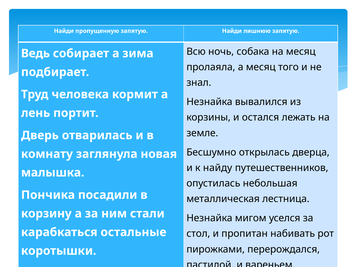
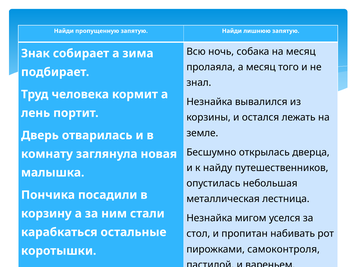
Ведь: Ведь -> Знак (35, 53)
перерождался: перерождался -> самоконтроля (284, 249)
